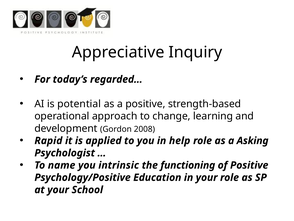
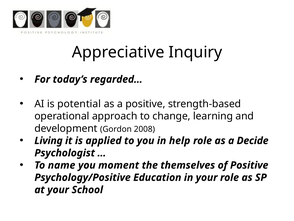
Rapid: Rapid -> Living (48, 140)
Asking: Asking -> Decide (253, 140)
intrinsic: intrinsic -> moment (119, 165)
functioning: functioning -> themselves (188, 165)
